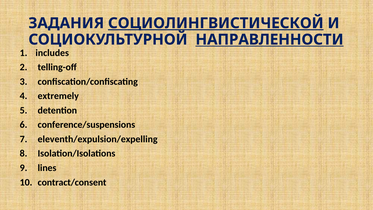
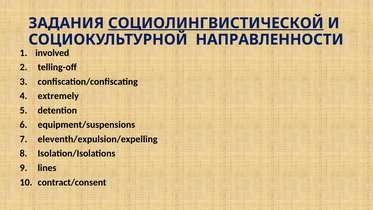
НАПРАВЛЕННОСТИ underline: present -> none (270, 40)
includes: includes -> involved (52, 53)
conference/suspensions: conference/suspensions -> equipment/suspensions (86, 125)
